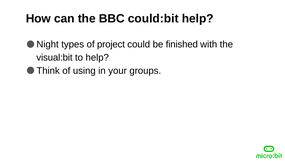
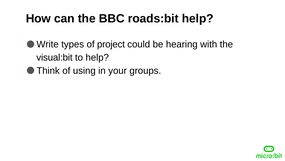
could:bit: could:bit -> roads:bit (153, 18)
Night: Night -> Write (48, 44)
finished: finished -> hearing (182, 44)
